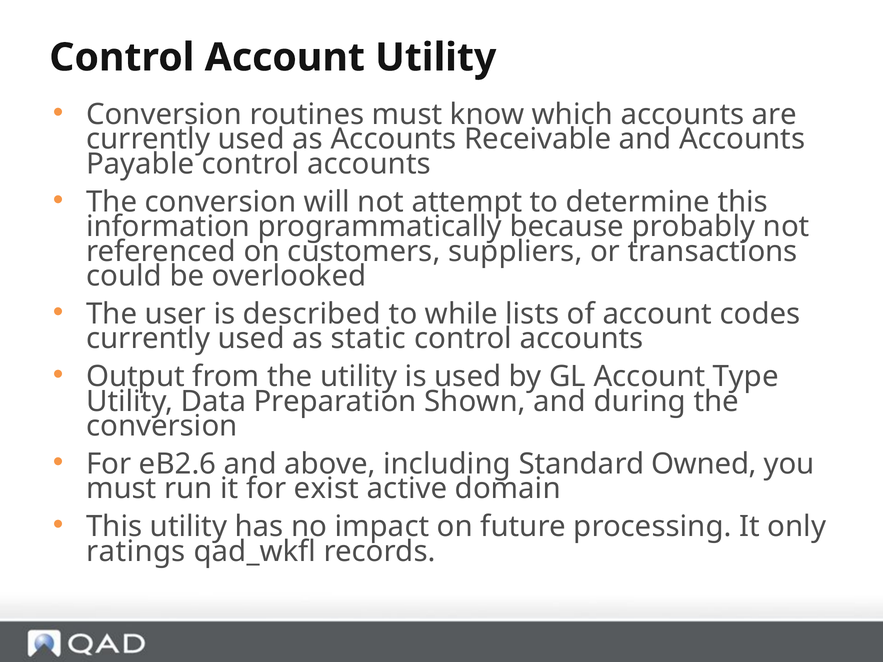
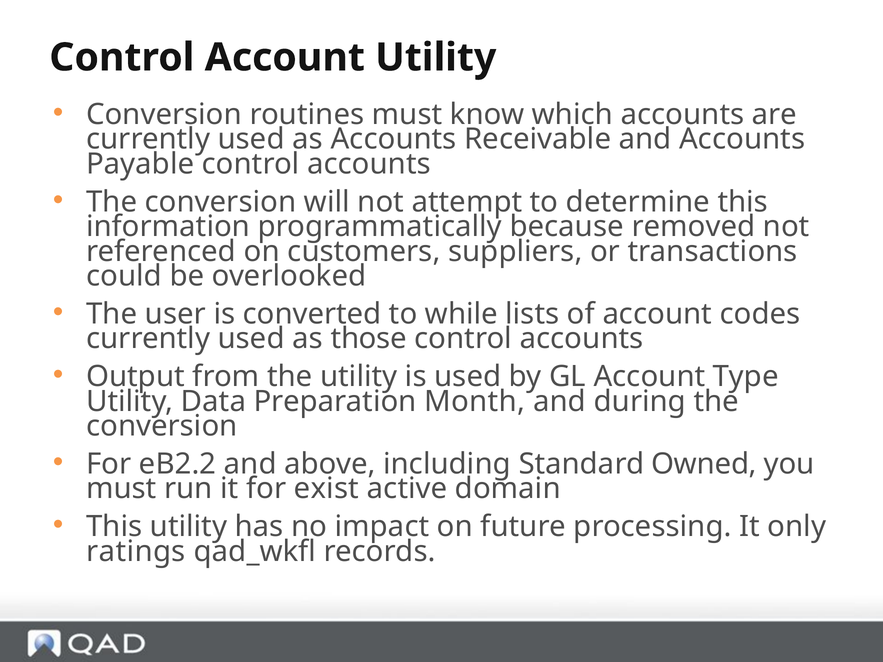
probably: probably -> removed (693, 227)
described: described -> converted (312, 314)
static: static -> those (369, 339)
Shown: Shown -> Month (475, 401)
eB2.6: eB2.6 -> eB2.2 (178, 464)
